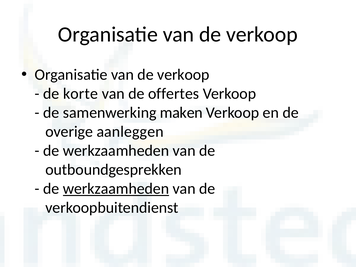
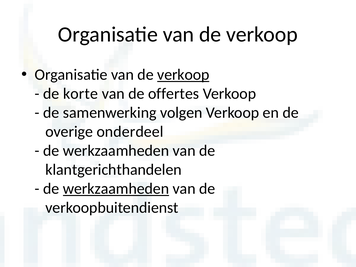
verkoop underline: none -> present (183, 75)
maken: maken -> volgen (181, 113)
aanleggen: aanleggen -> onderdeel (130, 132)
outboundgesprekken: outboundgesprekken -> klantgerichthandelen (114, 170)
